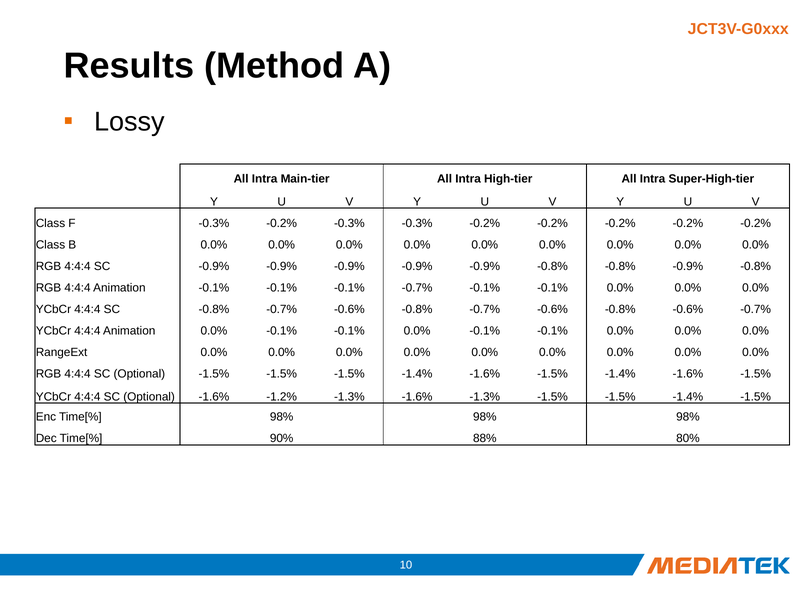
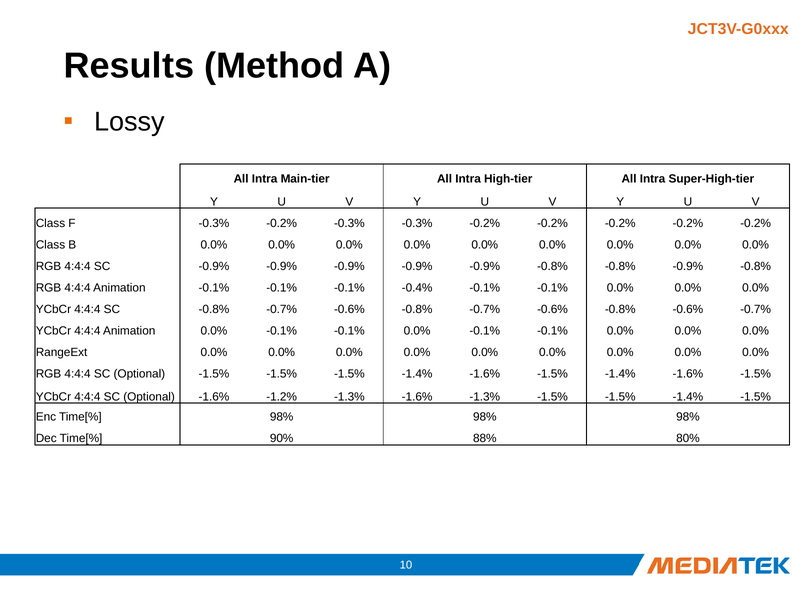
-0.1% -0.7%: -0.7% -> -0.4% (417, 288)
